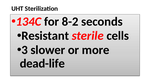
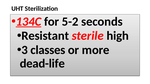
134C underline: none -> present (29, 22)
8-2: 8-2 -> 5-2 (70, 22)
cells: cells -> high (118, 36)
slower: slower -> classes (48, 50)
